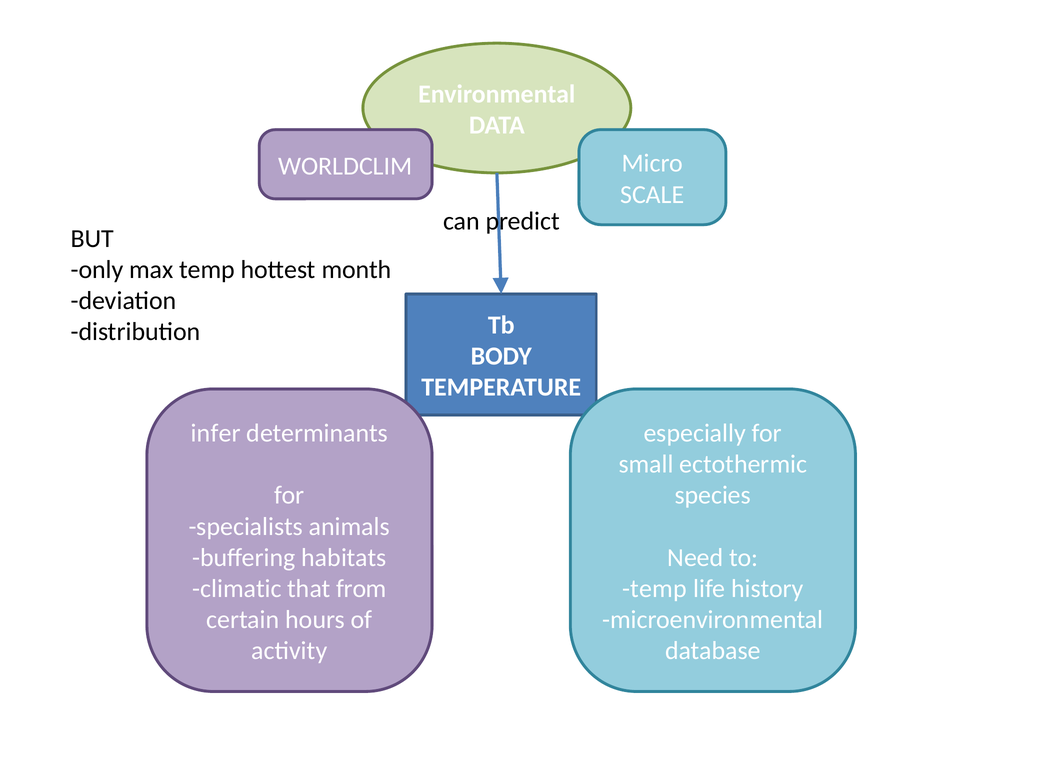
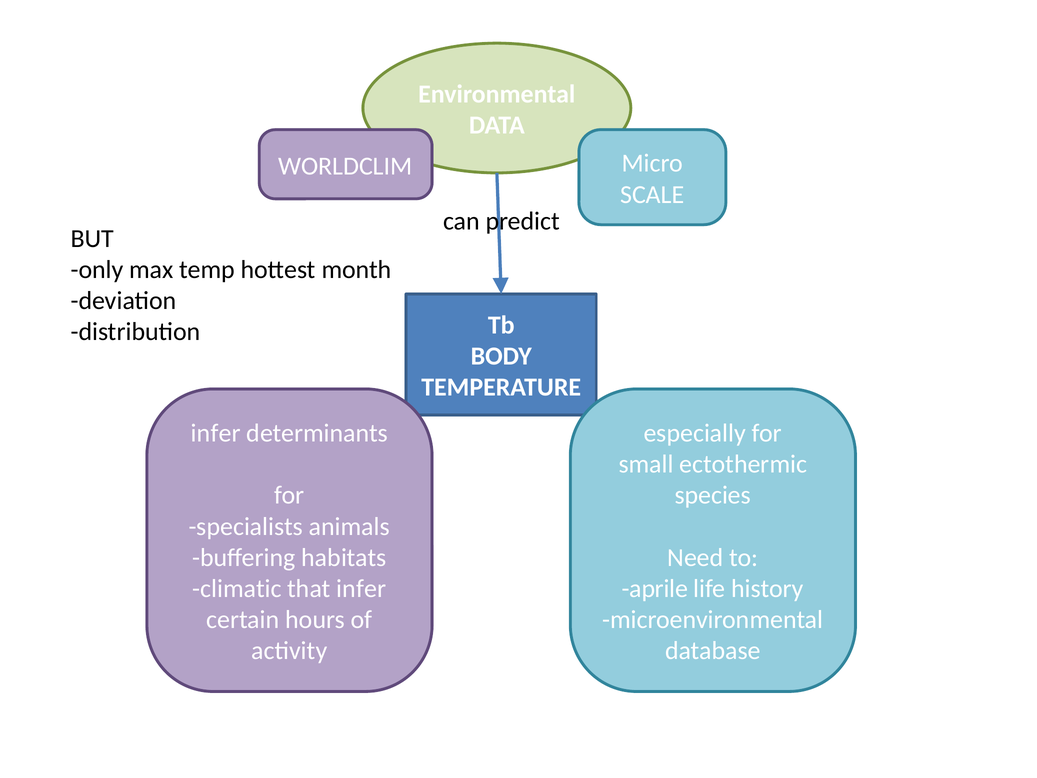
that from: from -> infer (361, 588)
temp: temp -> aprile (655, 588)
